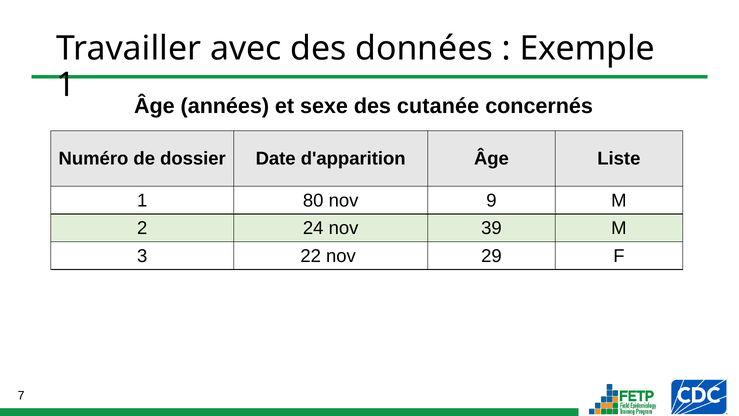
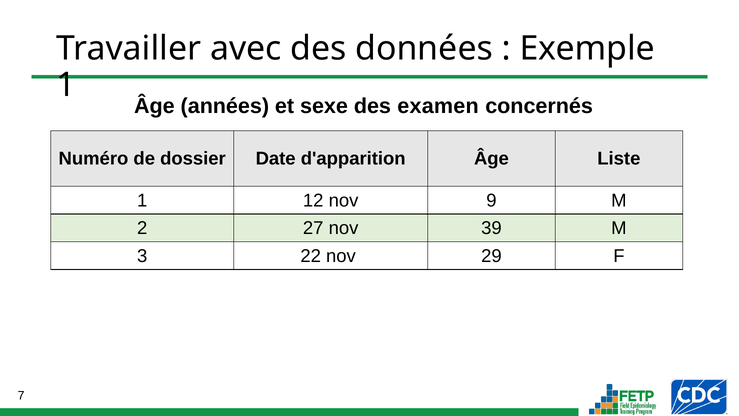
cutanée: cutanée -> examen (438, 106)
80: 80 -> 12 (313, 200)
24: 24 -> 27 (313, 228)
